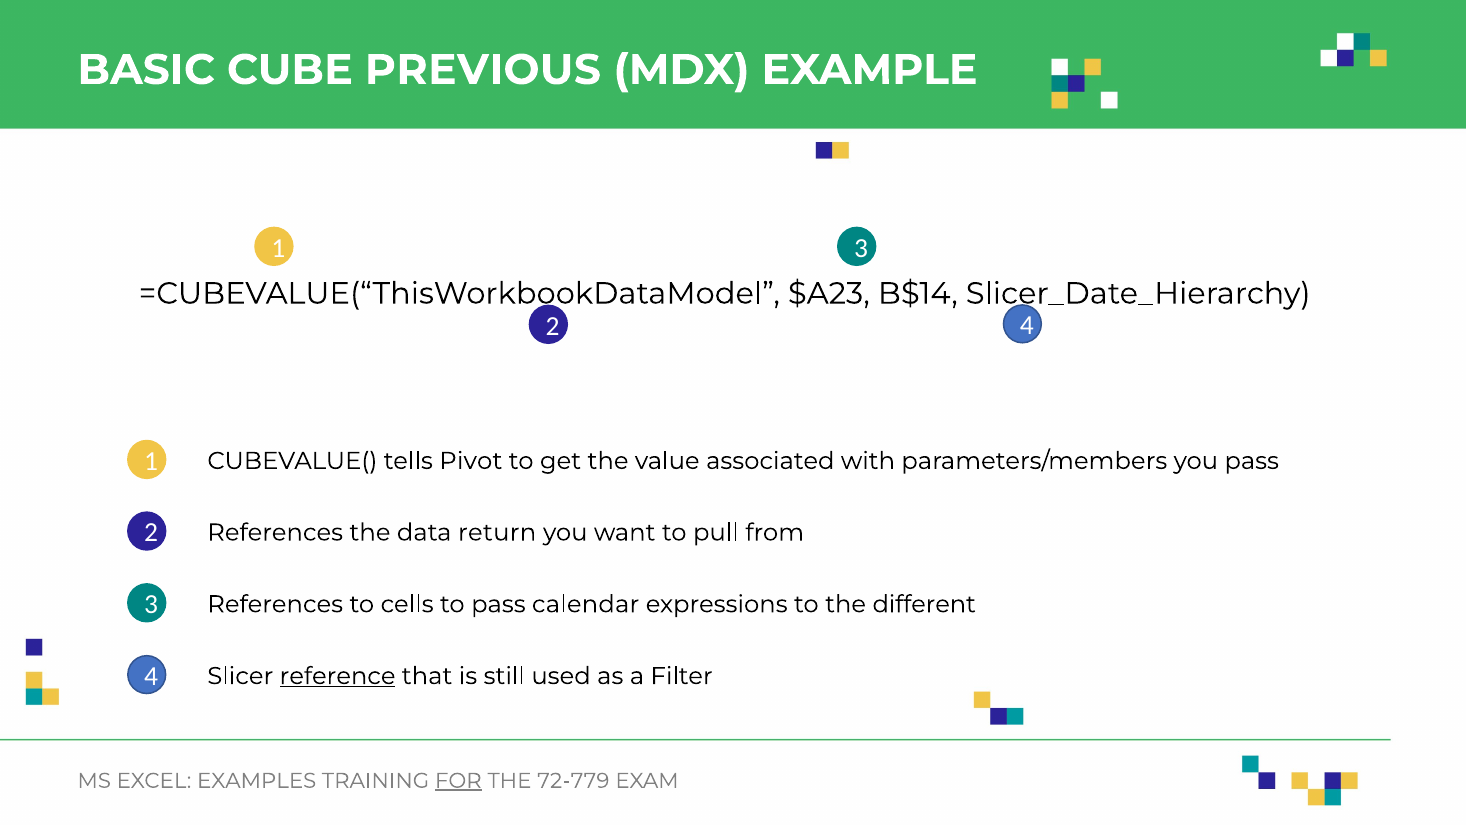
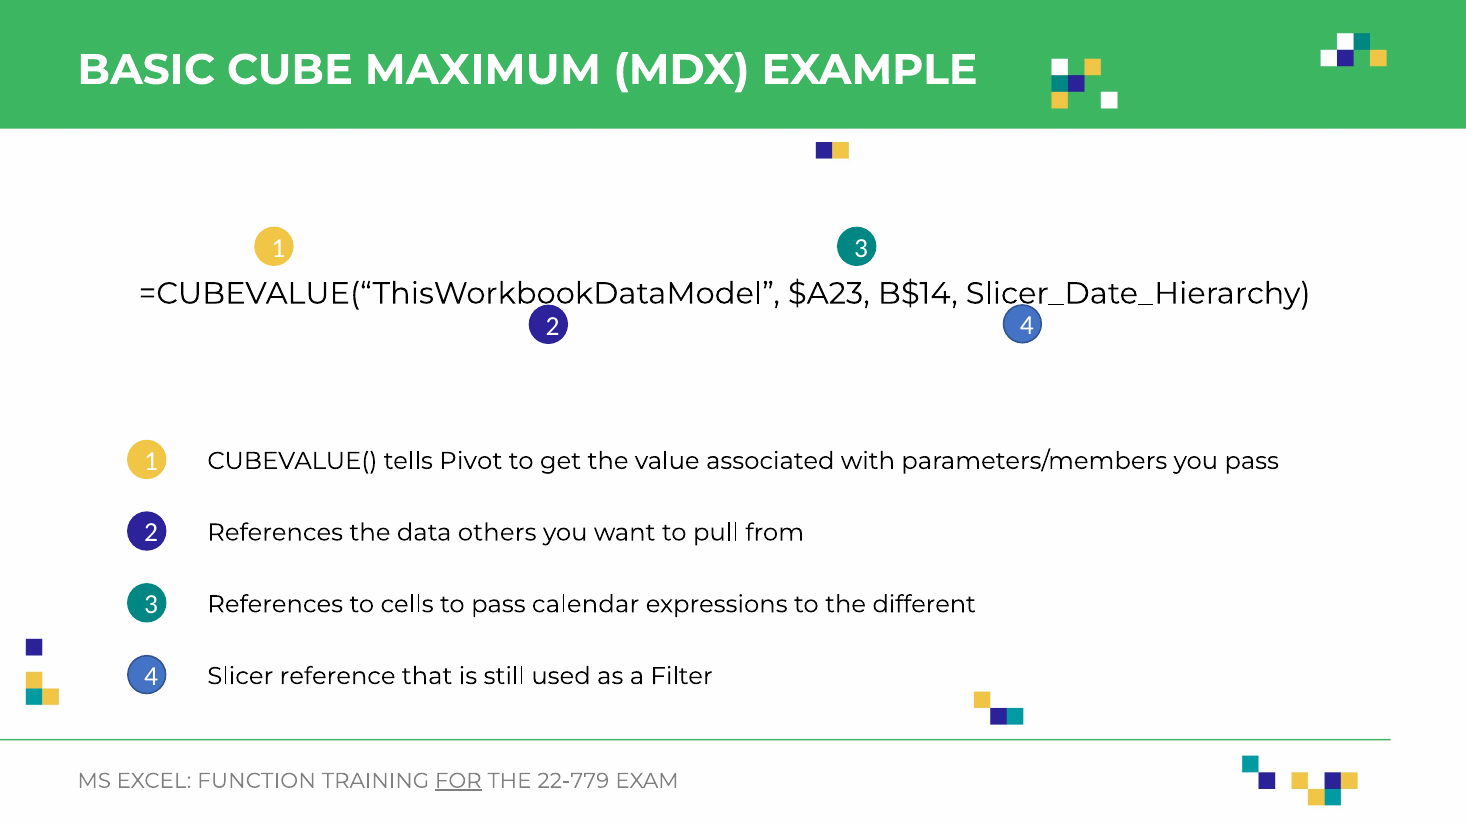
PREVIOUS: PREVIOUS -> MAXIMUM (483, 70)
return: return -> others (497, 532)
reference underline: present -> none (338, 676)
EXAMPLES: EXAMPLES -> FUNCTION (256, 780)
72-779: 72-779 -> 22-779 (573, 780)
